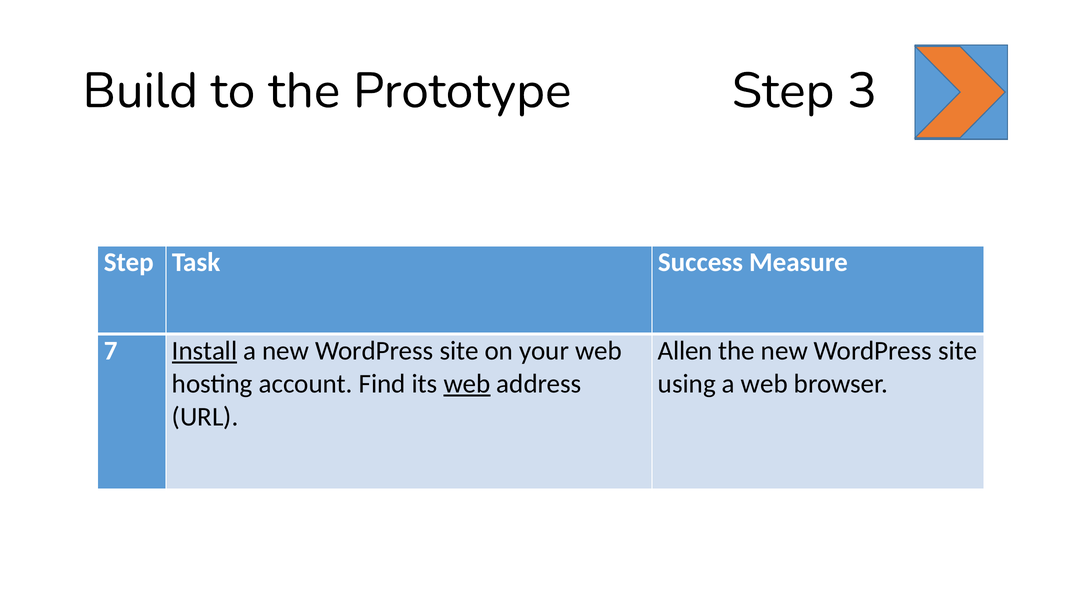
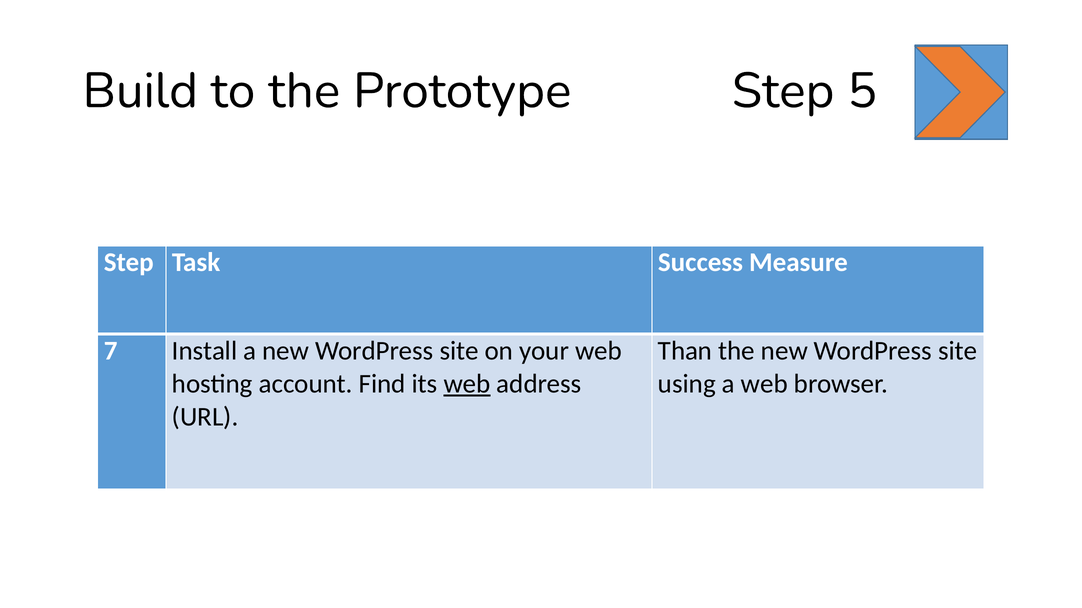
3: 3 -> 5 (862, 91)
Install underline: present -> none (205, 351)
Allen: Allen -> Than (685, 351)
